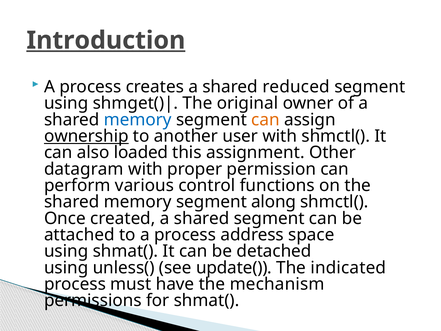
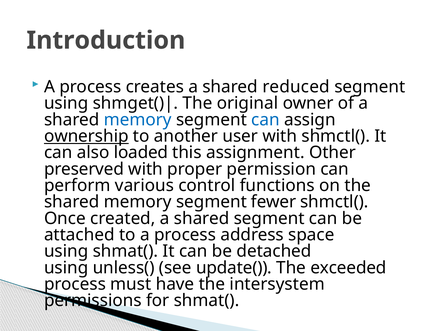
Introduction underline: present -> none (106, 40)
can colour: orange -> blue (266, 120)
datagram: datagram -> preserved (84, 169)
along: along -> fewer (274, 202)
indicated: indicated -> exceeded (348, 267)
mechanism: mechanism -> intersystem (277, 284)
